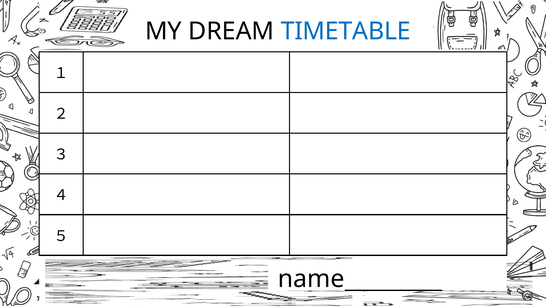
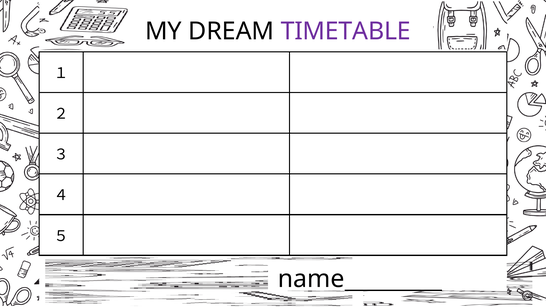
TIMETABLE colour: blue -> purple (346, 31)
